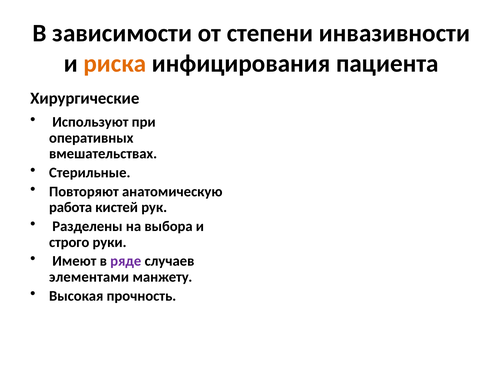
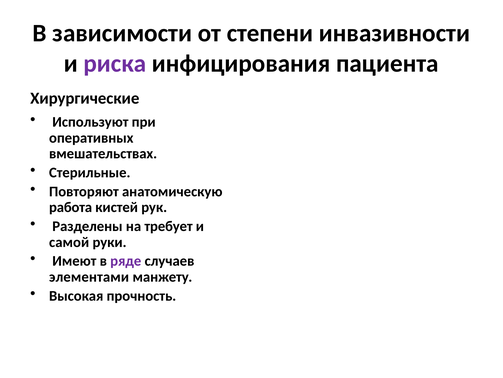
риска colour: orange -> purple (115, 63)
выбора: выбора -> требует (169, 226)
строго: строго -> самой (69, 242)
